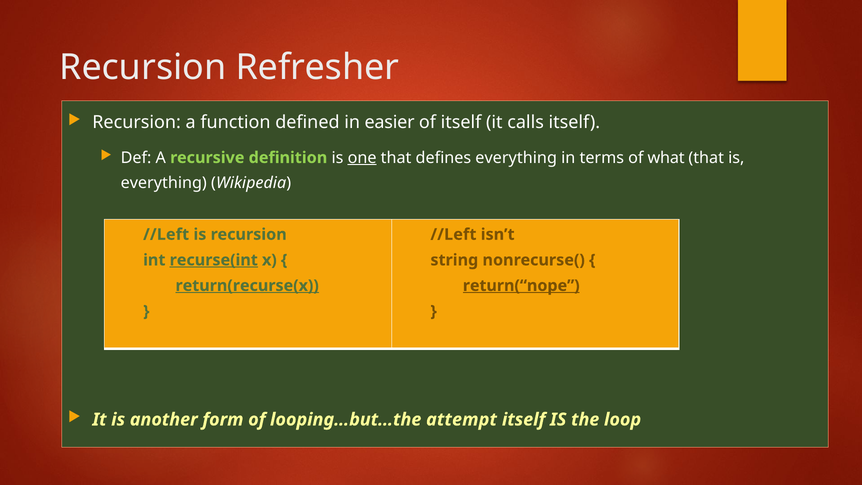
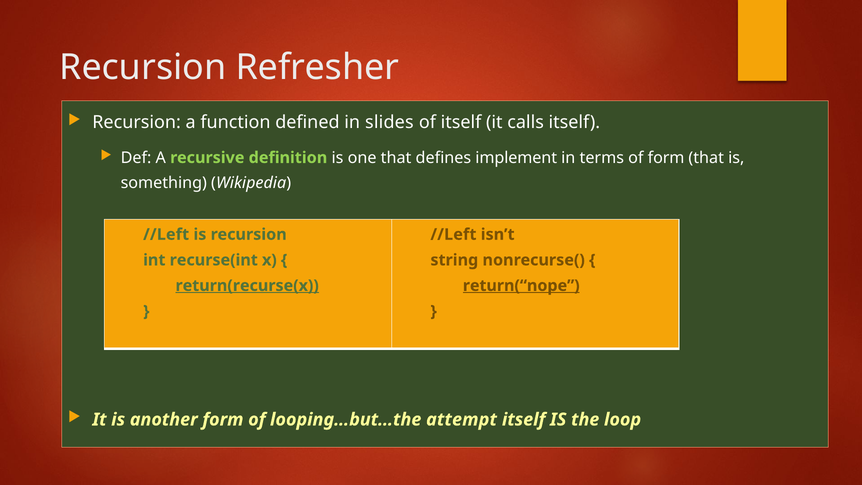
easier: easier -> slides (389, 123)
one underline: present -> none (362, 158)
defines everything: everything -> implement (516, 158)
of what: what -> form (666, 158)
everything: everything -> something (164, 183)
recurse(int underline: present -> none (214, 260)
